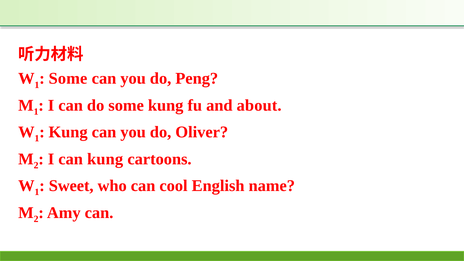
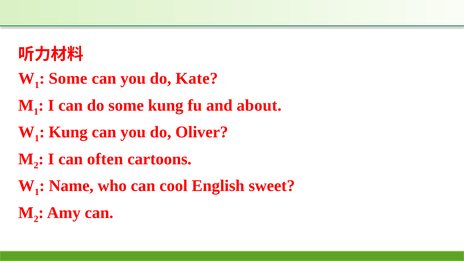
Peng: Peng -> Kate (197, 78)
can kung: kung -> often (105, 159)
Sweet: Sweet -> Name (71, 186)
name: name -> sweet (272, 186)
